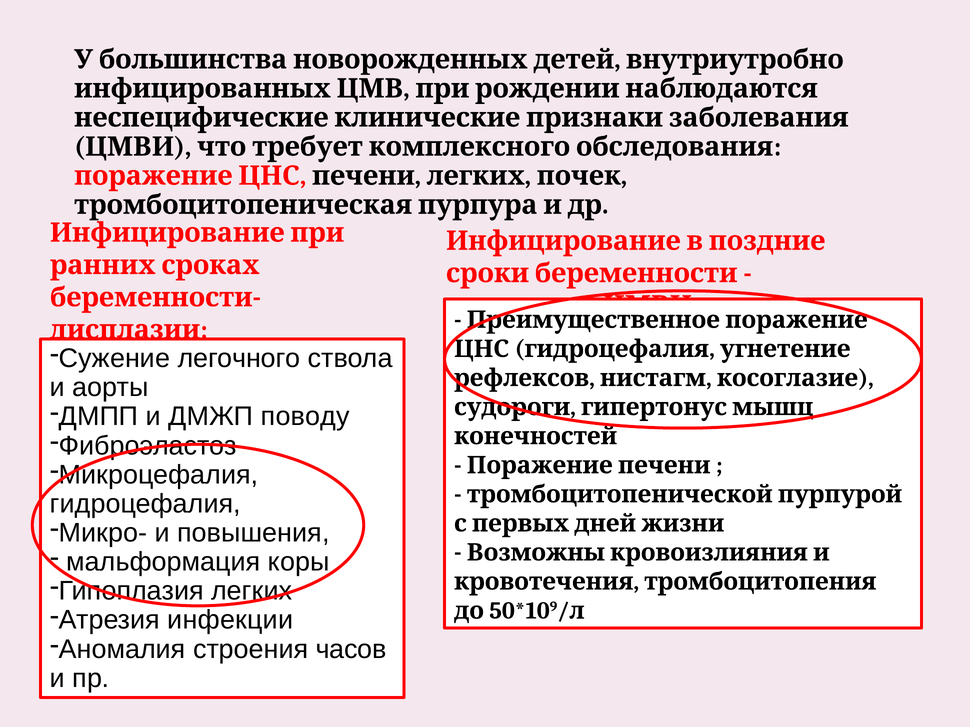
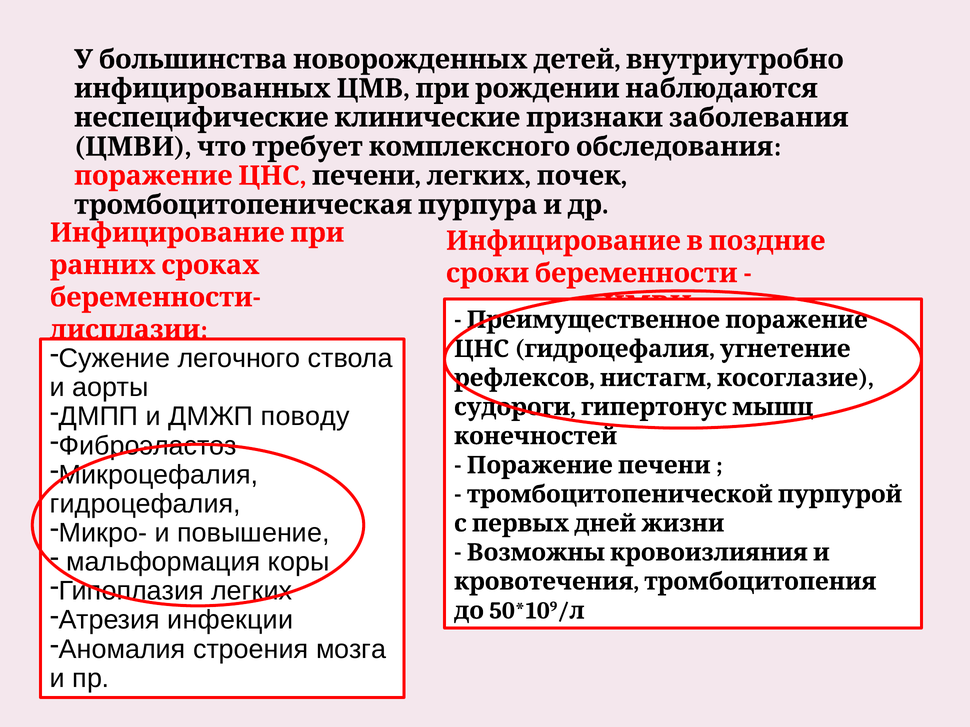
повышения: повышения -> повышение (253, 533)
часов: часов -> мозга (351, 650)
